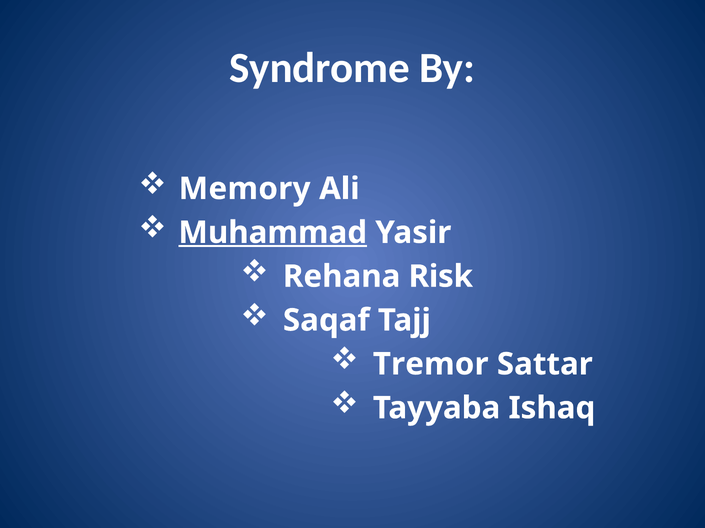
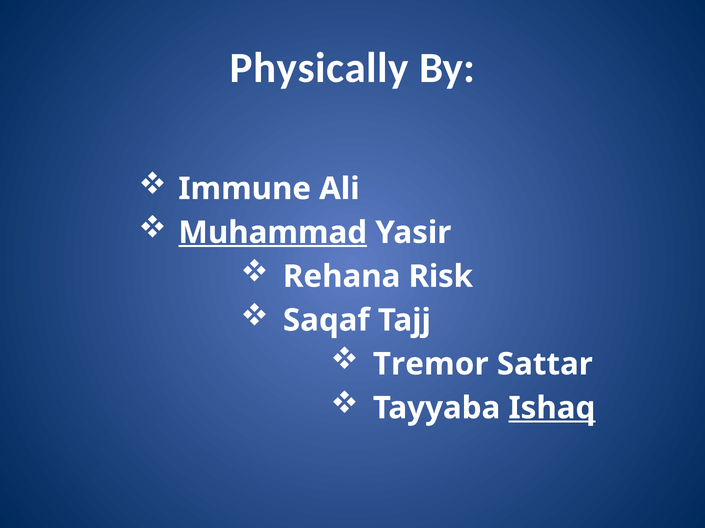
Syndrome: Syndrome -> Physically (319, 68)
Memory: Memory -> Immune (245, 189)
Ishaq underline: none -> present (552, 409)
